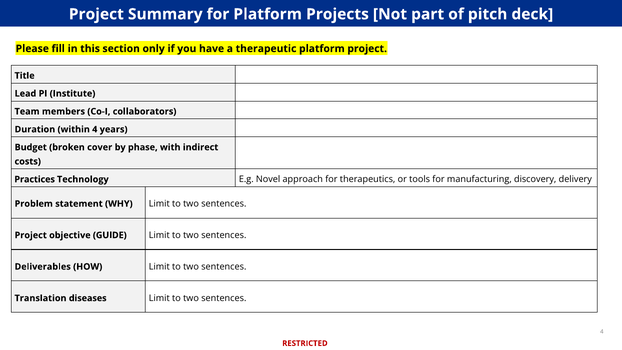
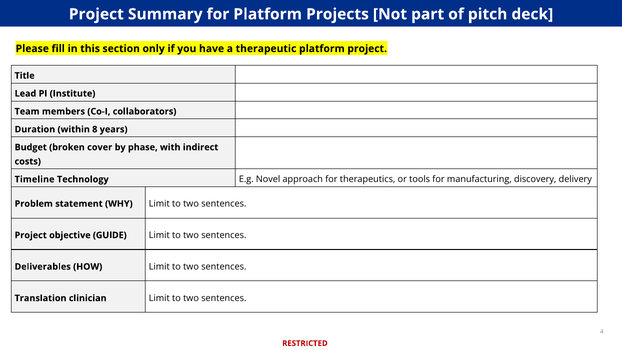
within 4: 4 -> 8 (95, 129)
Practices: Practices -> Timeline (35, 179)
diseases: diseases -> clinician (88, 298)
